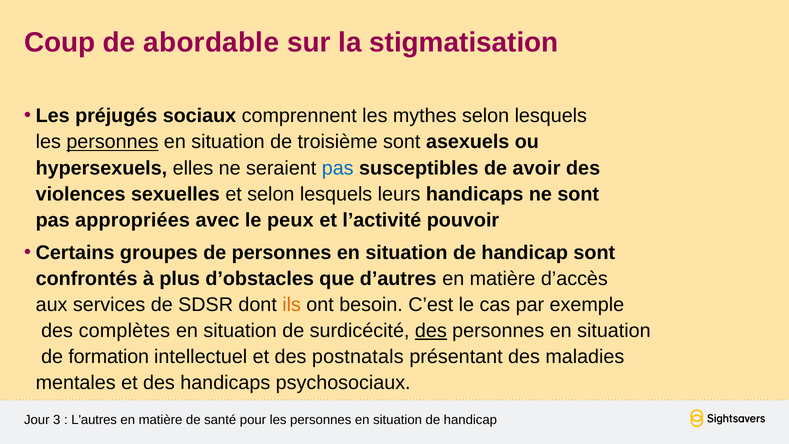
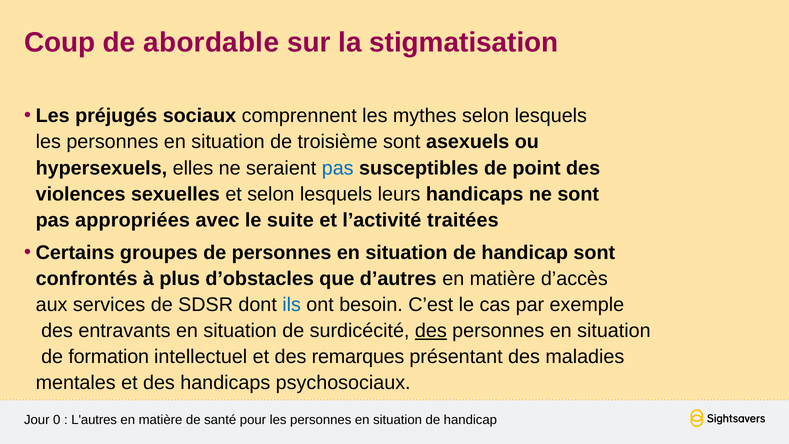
personnes underline: present -> none (112, 142)
avoir: avoir -> point (537, 168)
peux: peux -> suite (290, 220)
pouvoir: pouvoir -> traitées (463, 220)
ils colour: orange -> blue (292, 305)
complètes: complètes -> entravants (124, 331)
postnatals: postnatals -> remarques (358, 357)
3: 3 -> 0 (57, 420)
